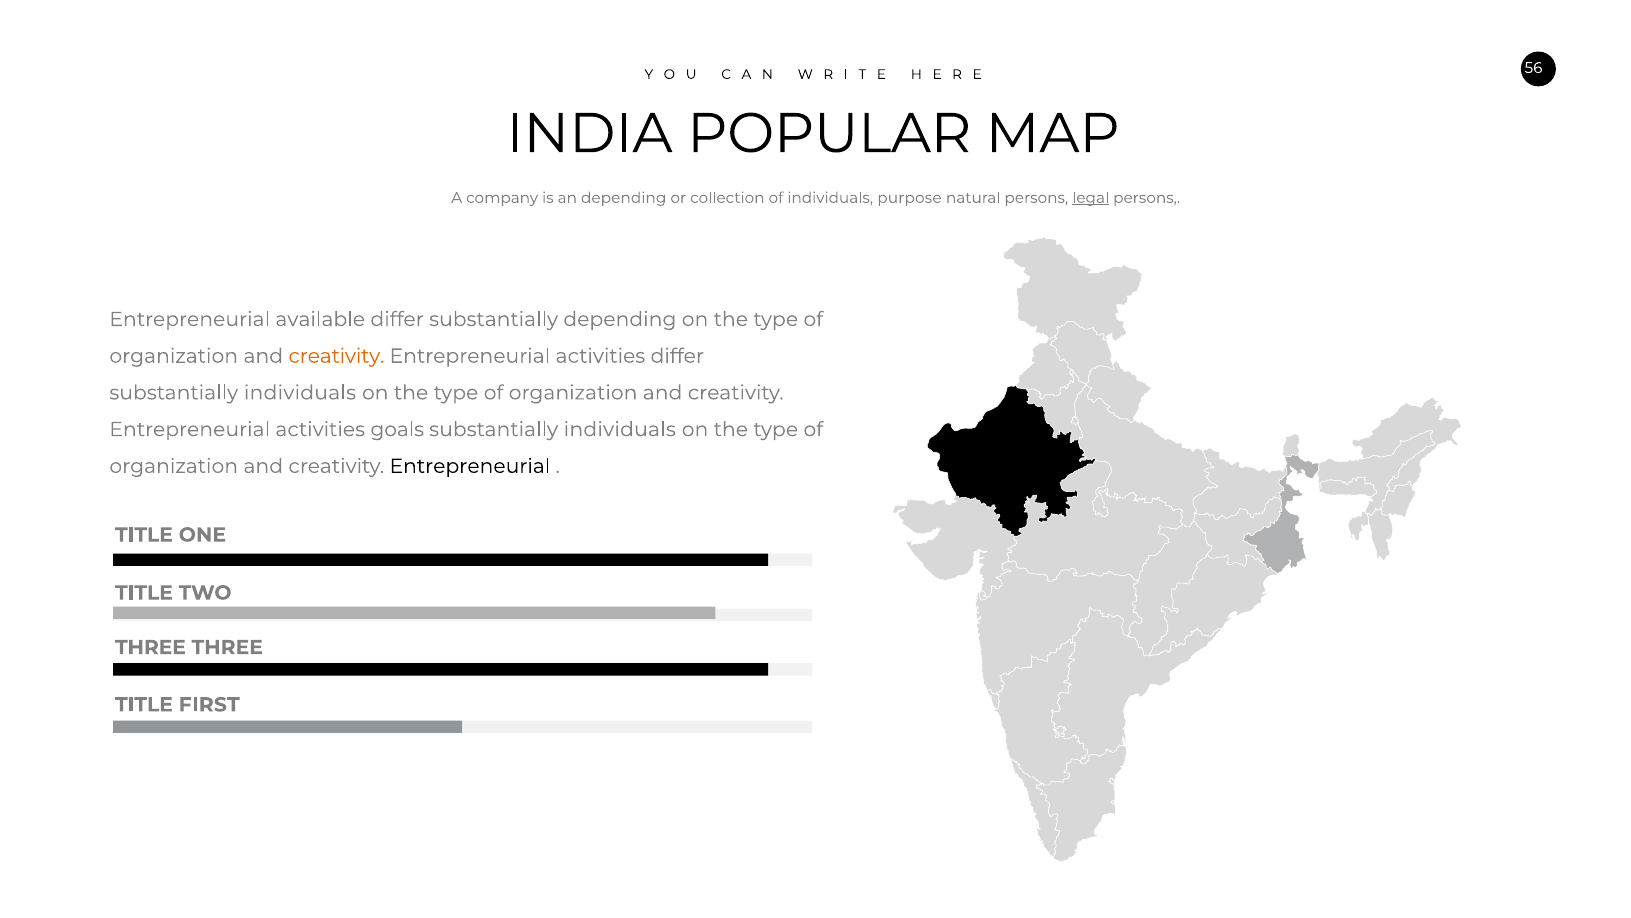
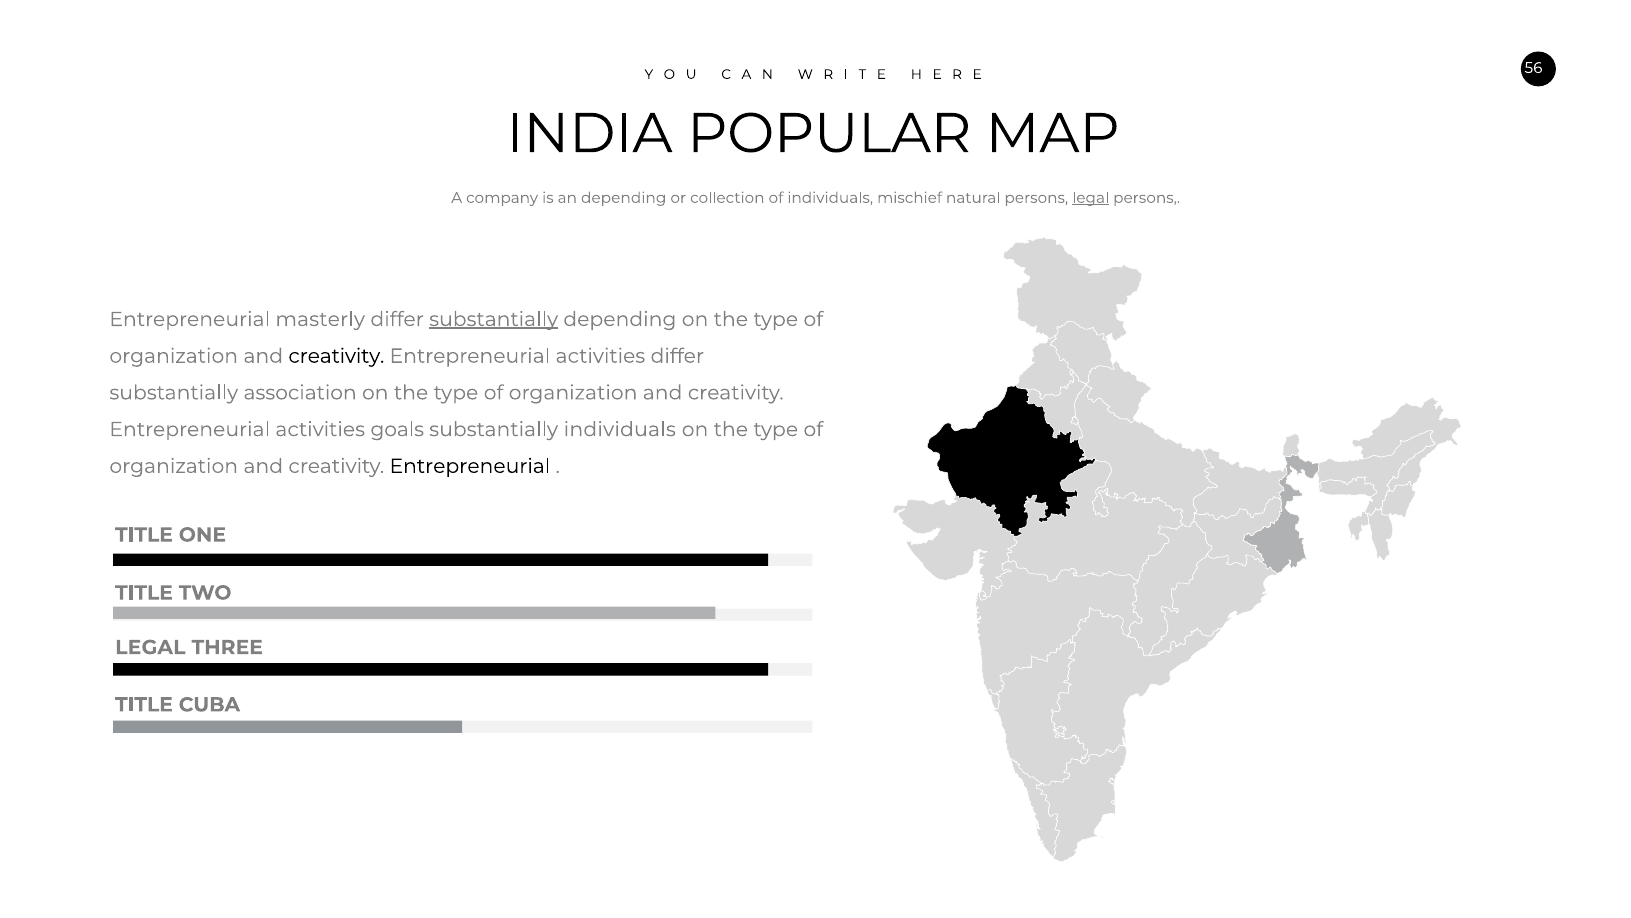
purpose: purpose -> mischief (910, 198)
available: available -> masterly (320, 319)
substantially underline: none -> present (494, 319)
creativity colour: orange -> black (336, 356)
individuals: individuals -> association (300, 393)
THREE: THREE -> LEGAL (150, 647)
FIRST: FIRST -> CUBA (209, 705)
